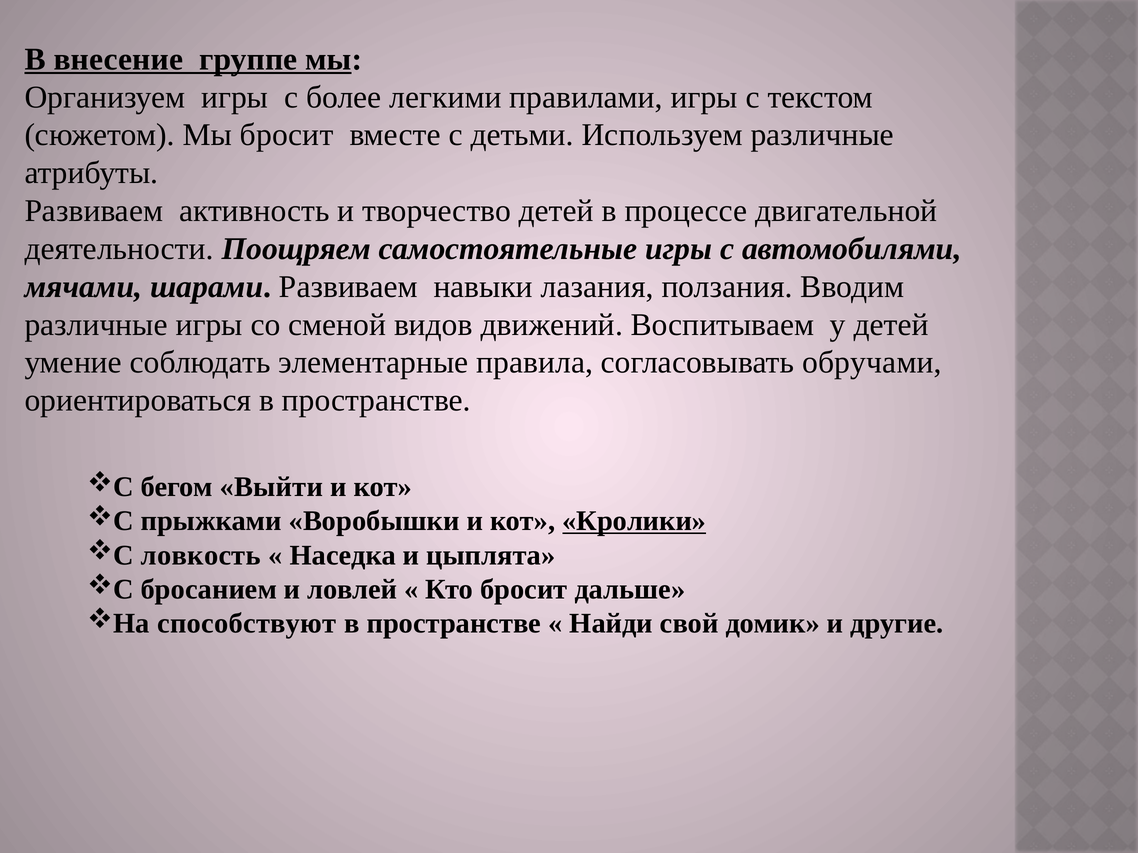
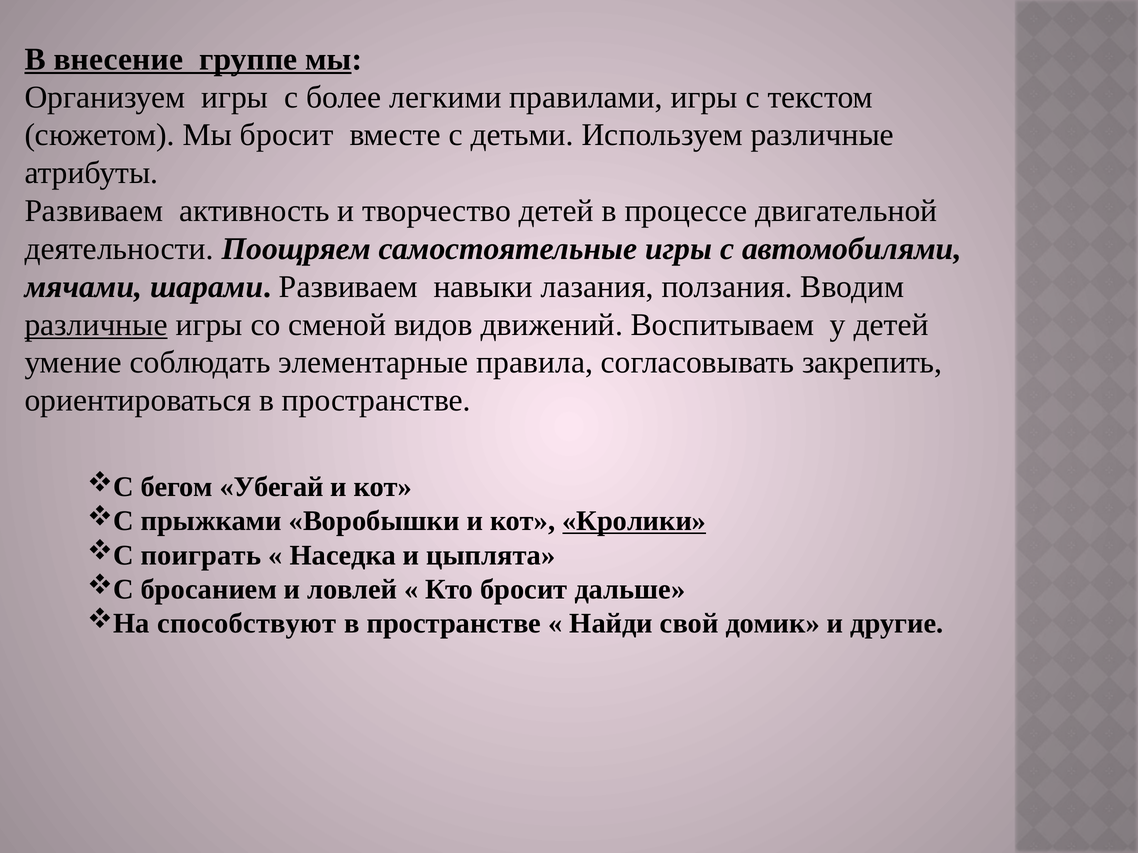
различные underline: none -> present (96, 325)
обручами: обручами -> закрепить (872, 363)
Выйти: Выйти -> Убегай (271, 487)
ловкость: ловкость -> поиграть (201, 555)
